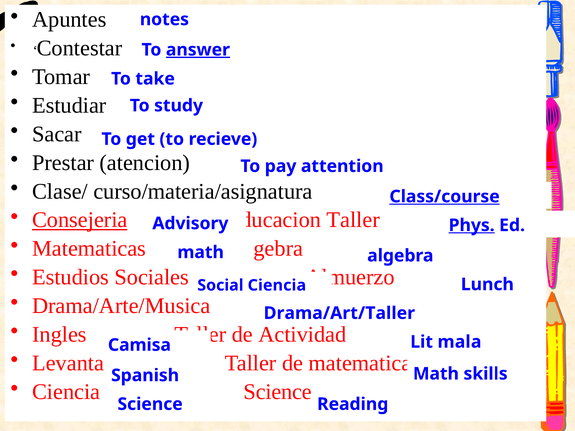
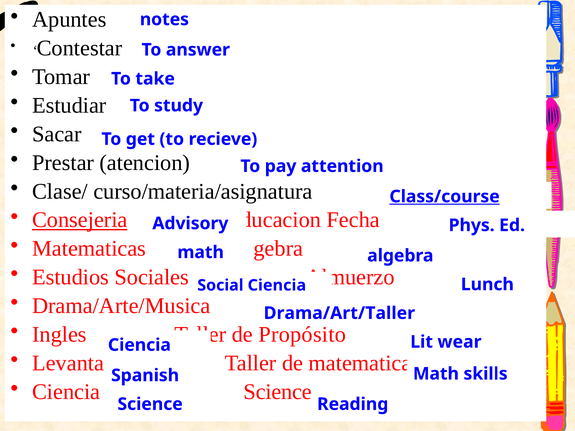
answer underline: present -> none (198, 50)
Taller: Taller -> Fecha (353, 220)
Phys underline: present -> none (472, 225)
Actividad: Actividad -> Propósito (302, 335)
Camisa: Camisa -> Ciencia (139, 345)
mala: mala -> wear (460, 342)
